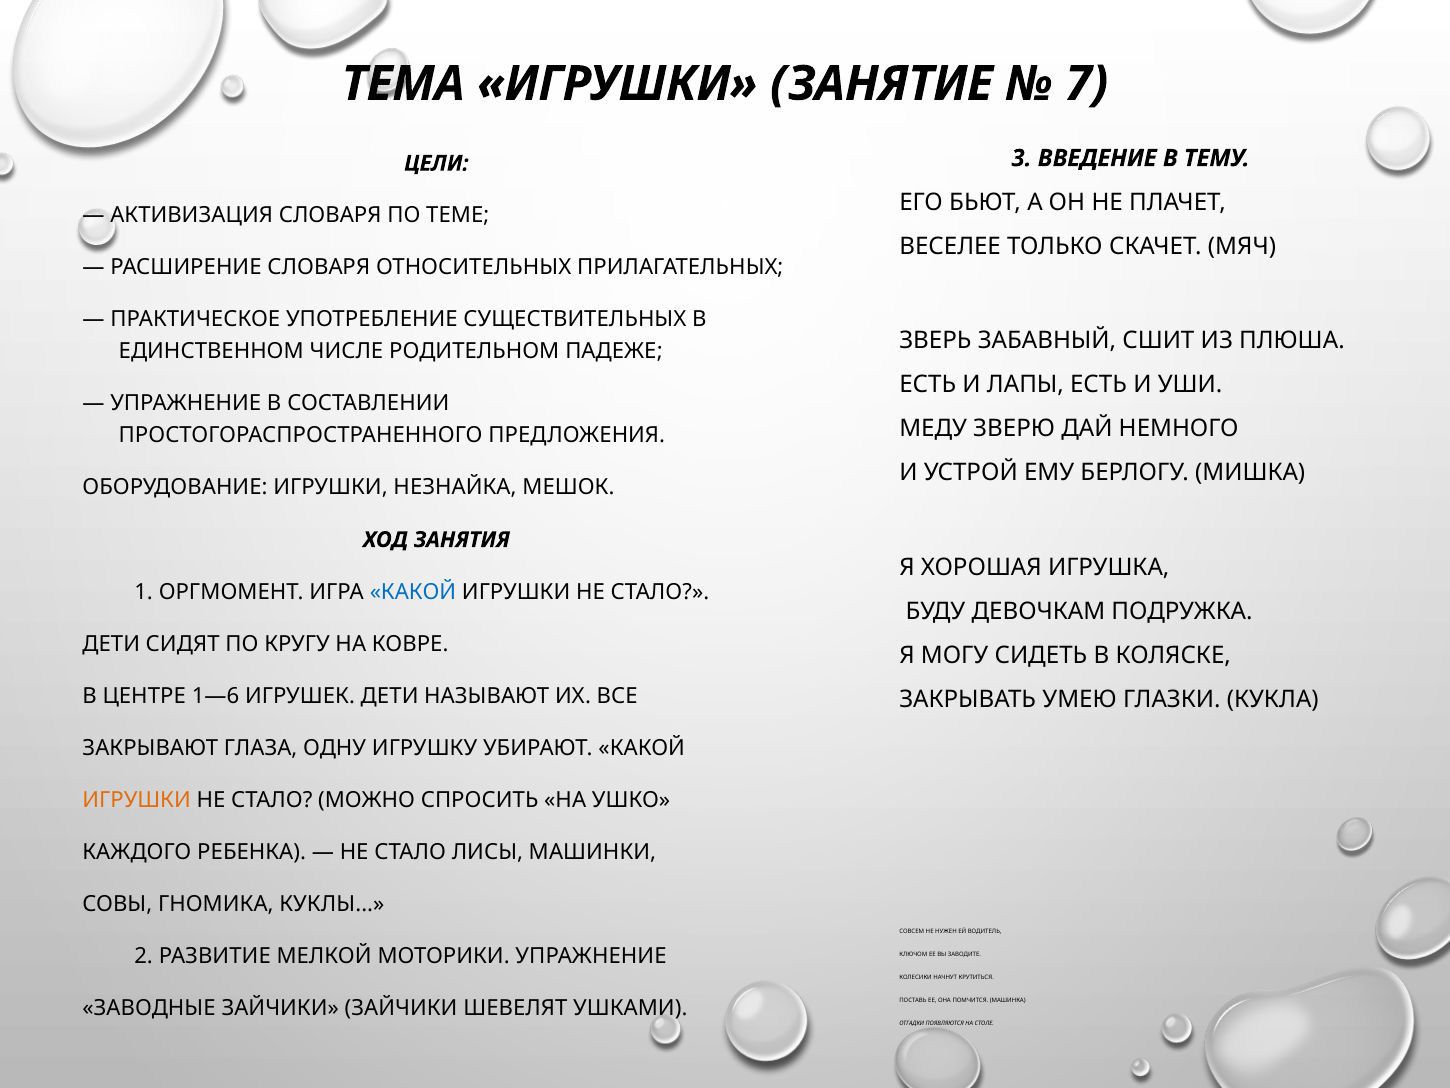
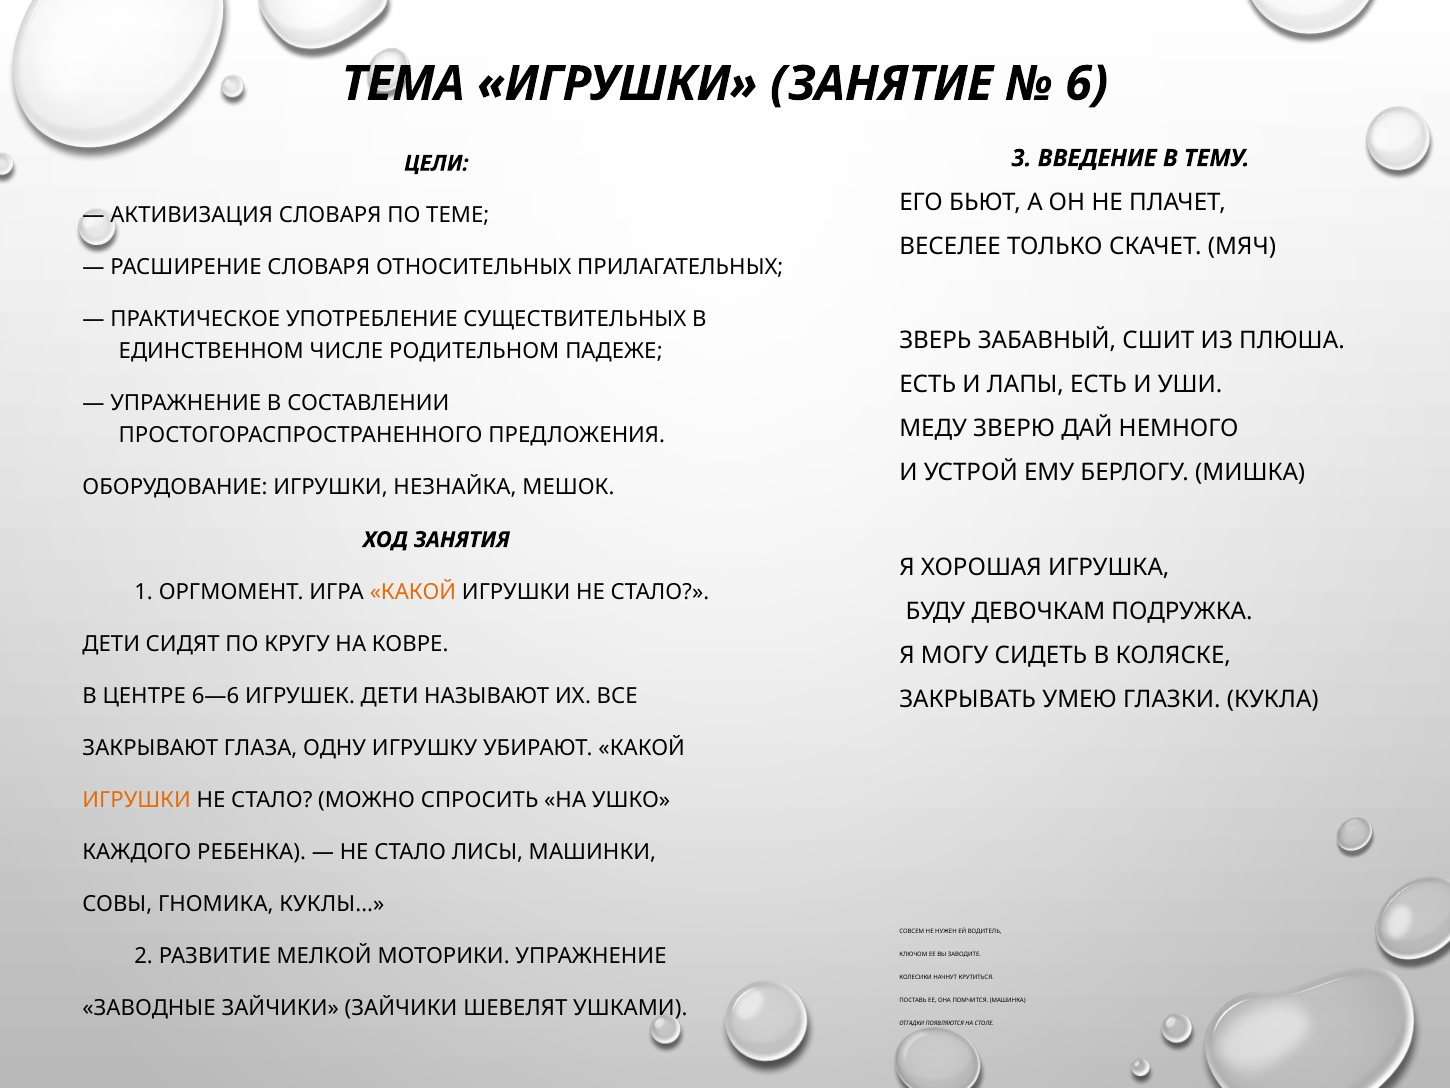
7: 7 -> 6 (1087, 84)
КАКОЙ colour: blue -> orange (413, 592)
1—6: 1—6 -> 6—6 (216, 696)
